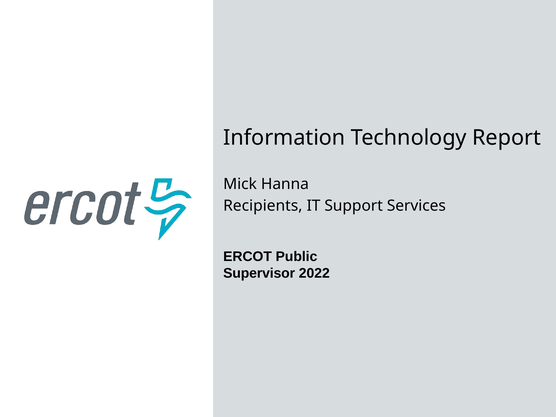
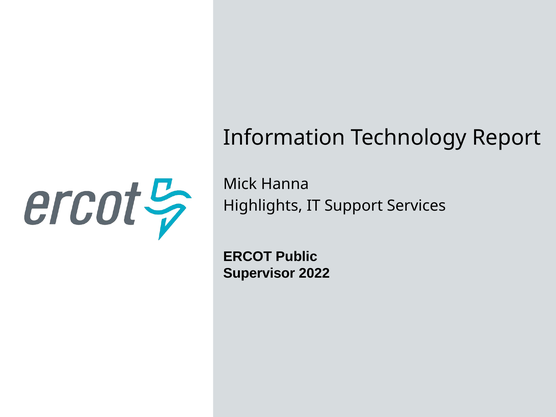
Recipients: Recipients -> Highlights (263, 206)
